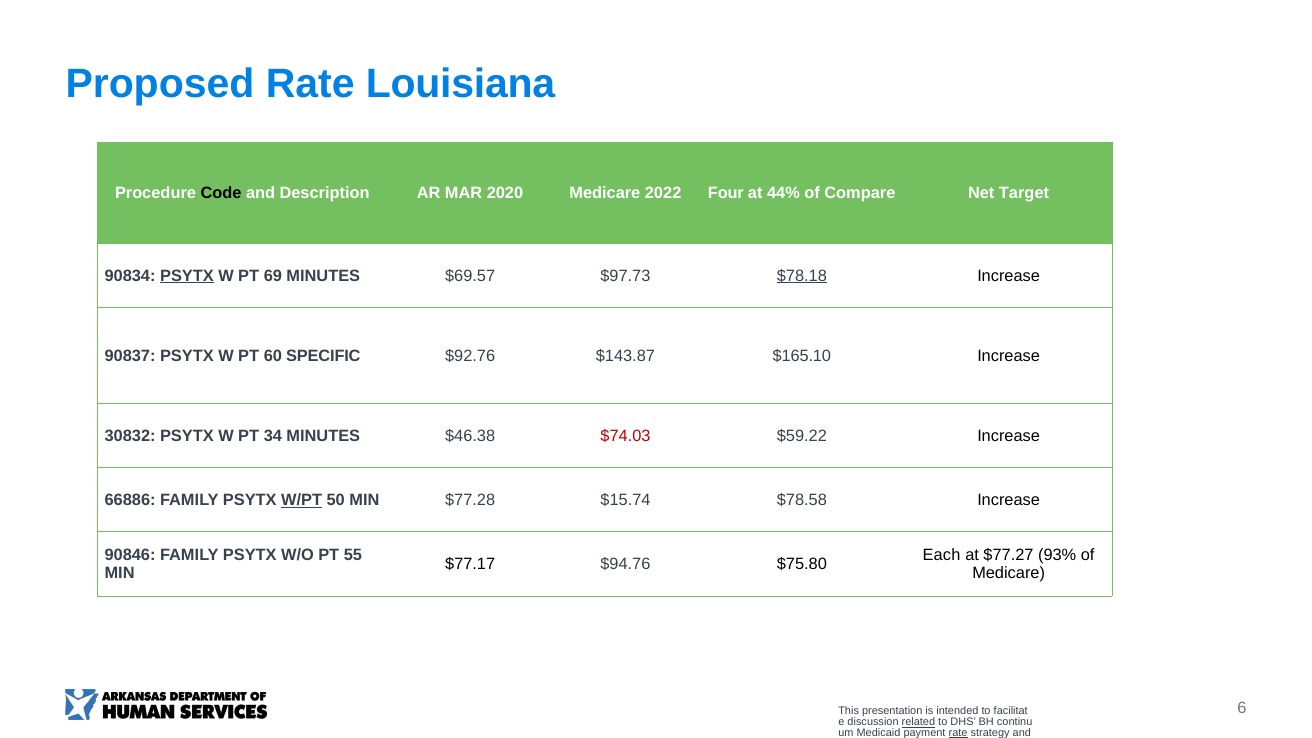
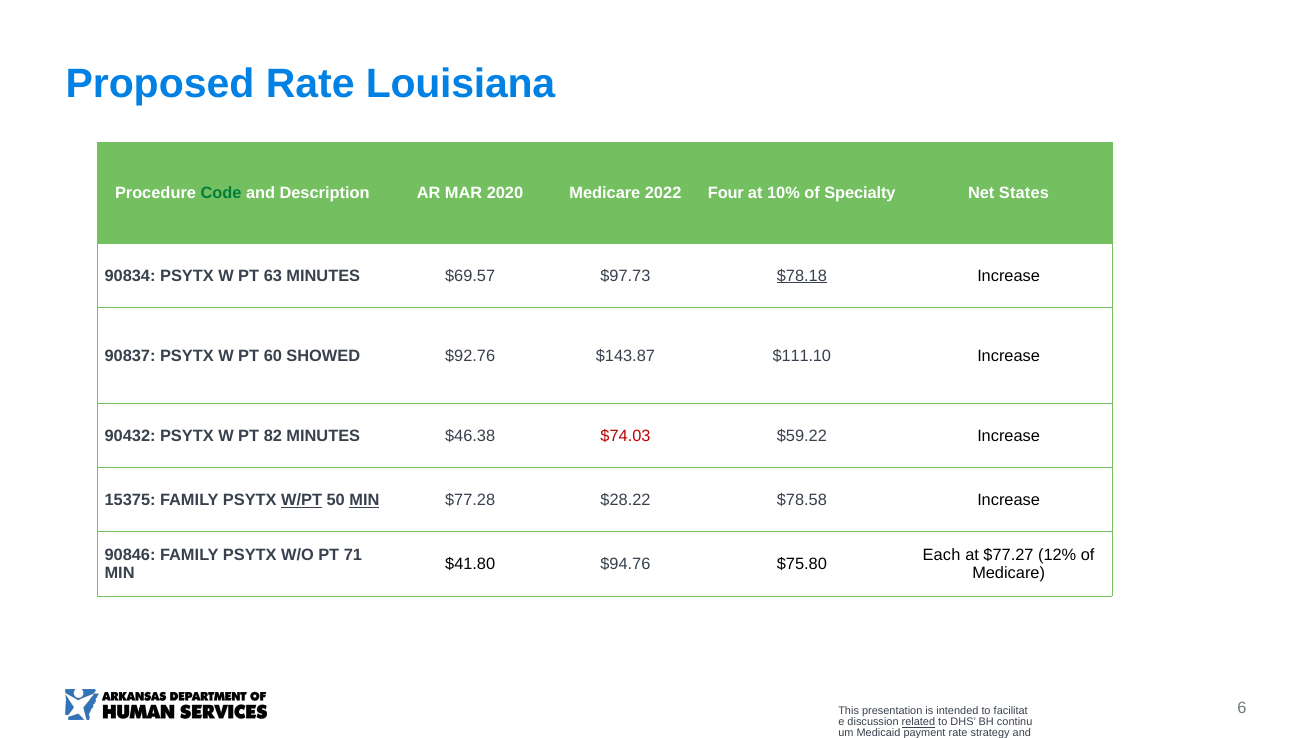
Code colour: black -> green (221, 193)
44%: 44% -> 10% (784, 193)
Compare: Compare -> Specialty (860, 193)
Target: Target -> States (1024, 193)
PSYTX underline: present -> none (187, 276)
69: 69 -> 63 (273, 276)
SPECIFIC: SPECIFIC -> SHOWED (323, 356)
$165.10: $165.10 -> $111.10 (802, 356)
30832: 30832 -> 90432 (130, 436)
34: 34 -> 82 (273, 436)
66886: 66886 -> 15375 (130, 500)
MIN underline: none -> present (364, 500)
$15.74: $15.74 -> $28.22 (625, 500)
55: 55 -> 71 (353, 555)
93%: 93% -> 12% (1057, 555)
$77.17: $77.17 -> $41.80 (470, 564)
rate underline: present -> none (958, 733)
